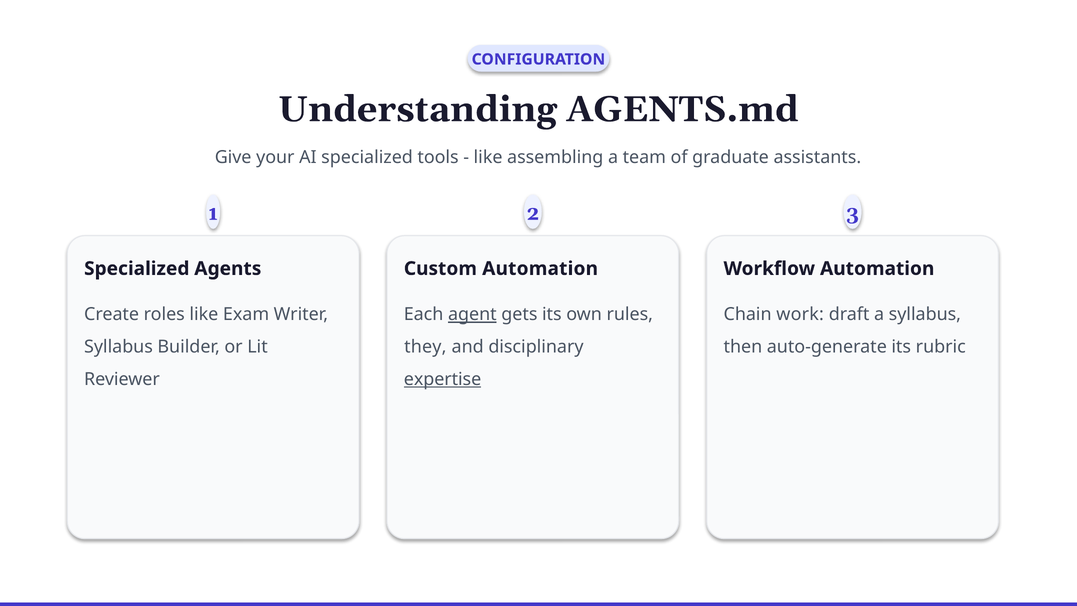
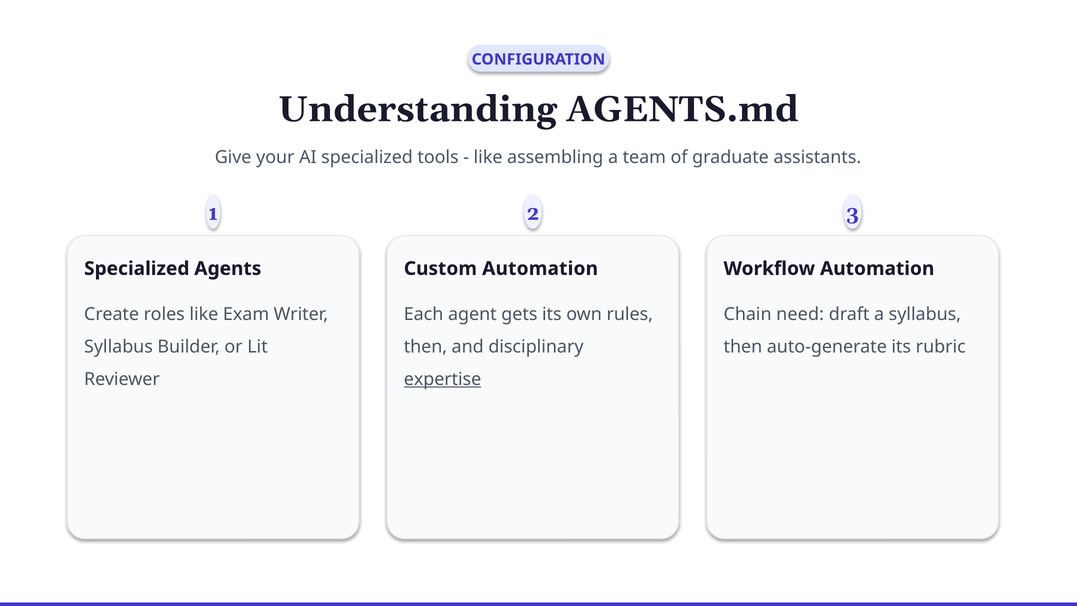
agent underline: present -> none (472, 314)
work: work -> need (800, 314)
they: they -> then (425, 347)
